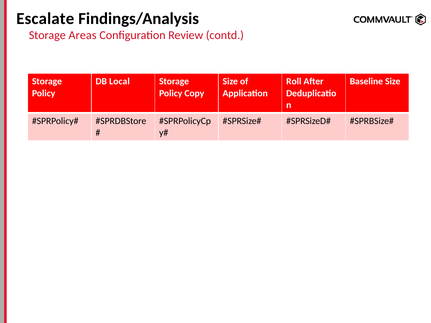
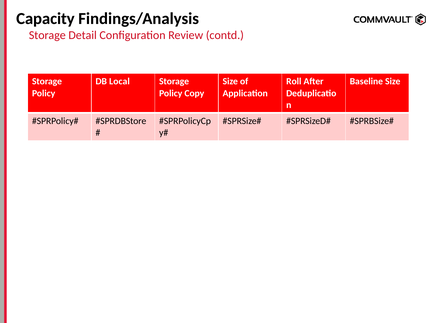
Escalate: Escalate -> Capacity (45, 19)
Areas: Areas -> Detail (83, 35)
